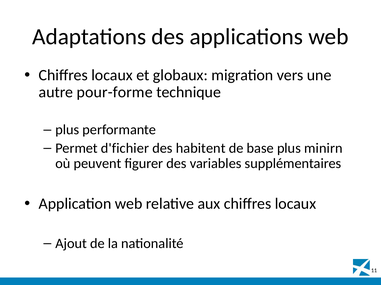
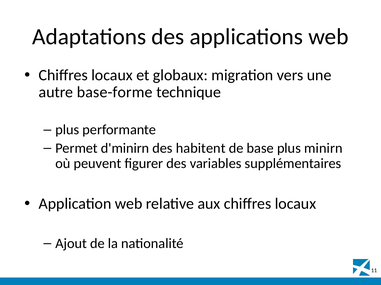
pour-forme: pour-forme -> base-forme (115, 92)
d'fichier: d'fichier -> d'minirn (125, 149)
